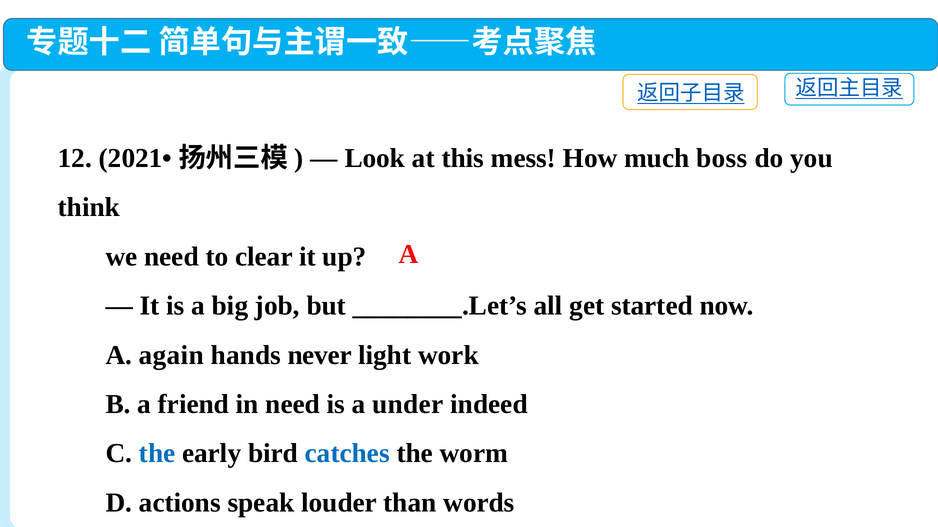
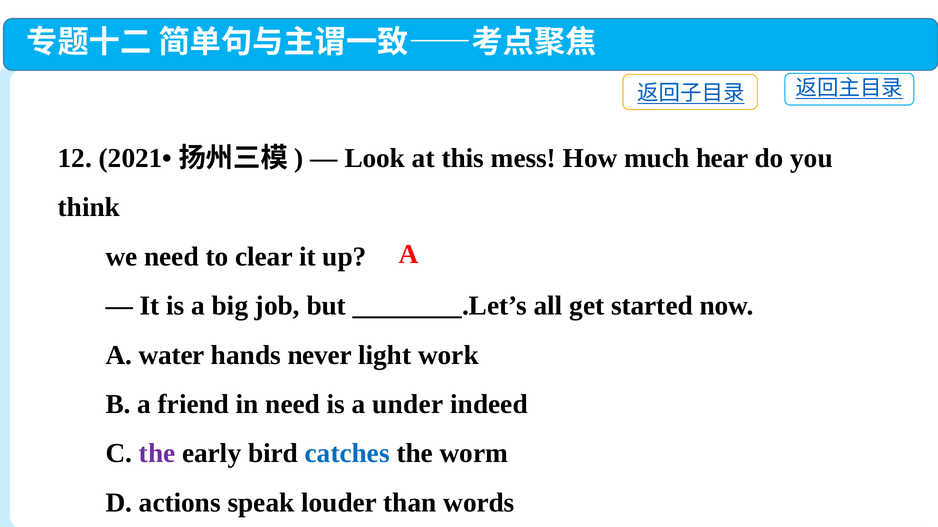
boss: boss -> hear (722, 158)
again: again -> water (172, 355)
the colour: blue -> purple (157, 454)
